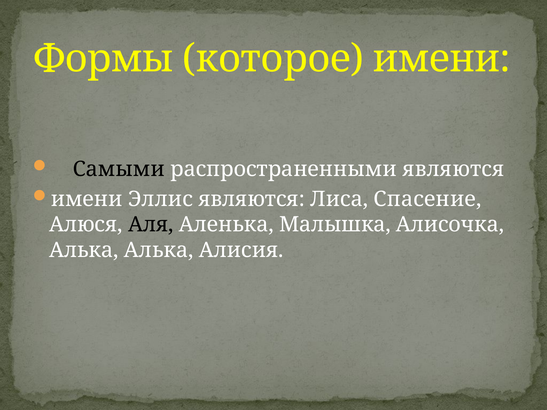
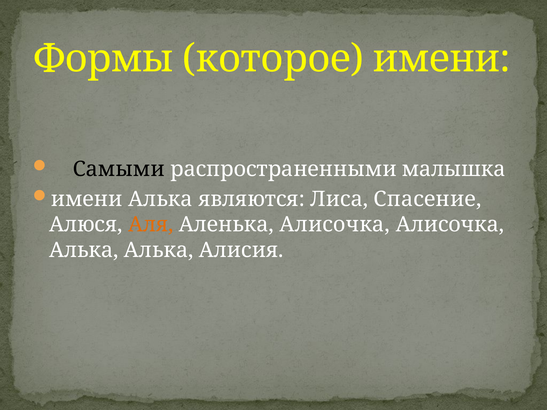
распространенными являются: являются -> малышка (454, 169)
имени Эллис: Эллис -> Алька (160, 199)
Аля colour: black -> orange (151, 225)
Аленька Малышка: Малышка -> Алисочка (335, 225)
